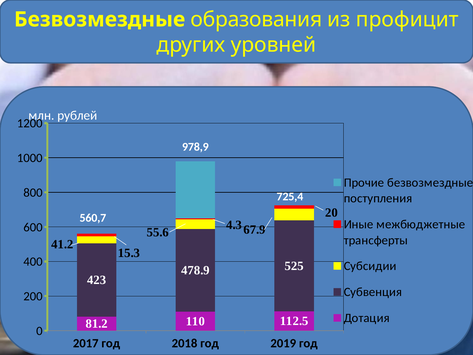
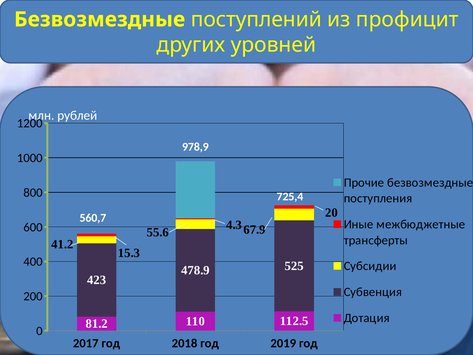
образования: образования -> поступлений (256, 19)
